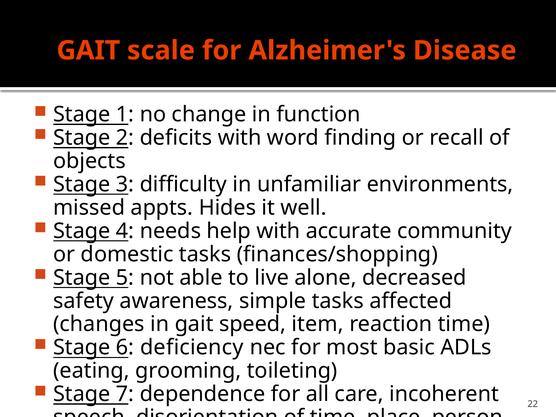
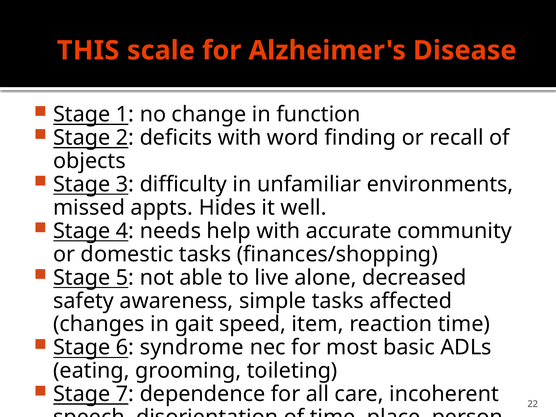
GAIT: GAIT -> THIS (88, 51)
deficiency: deficiency -> syndrome (192, 347)
